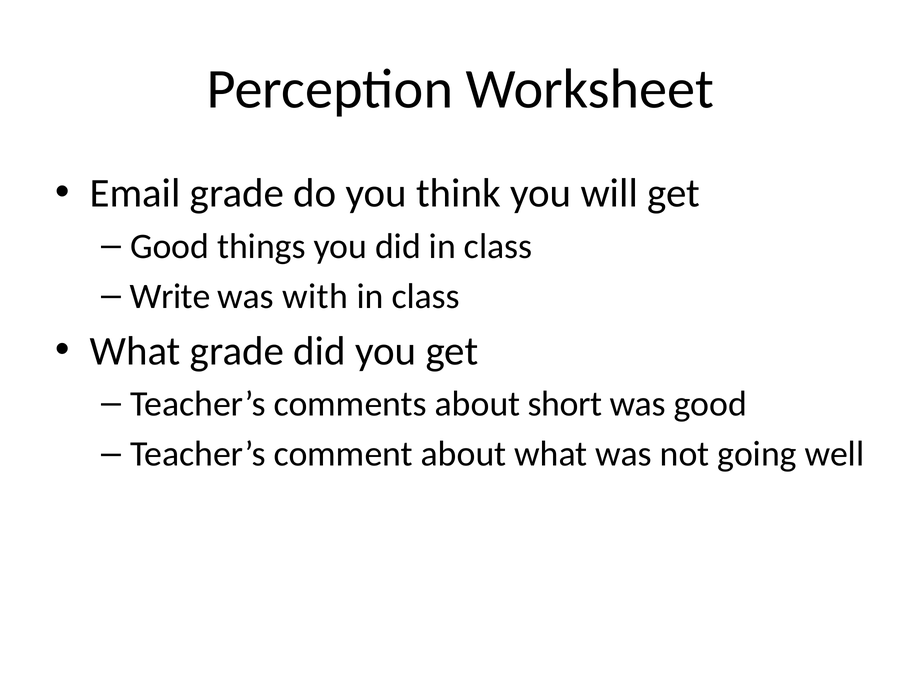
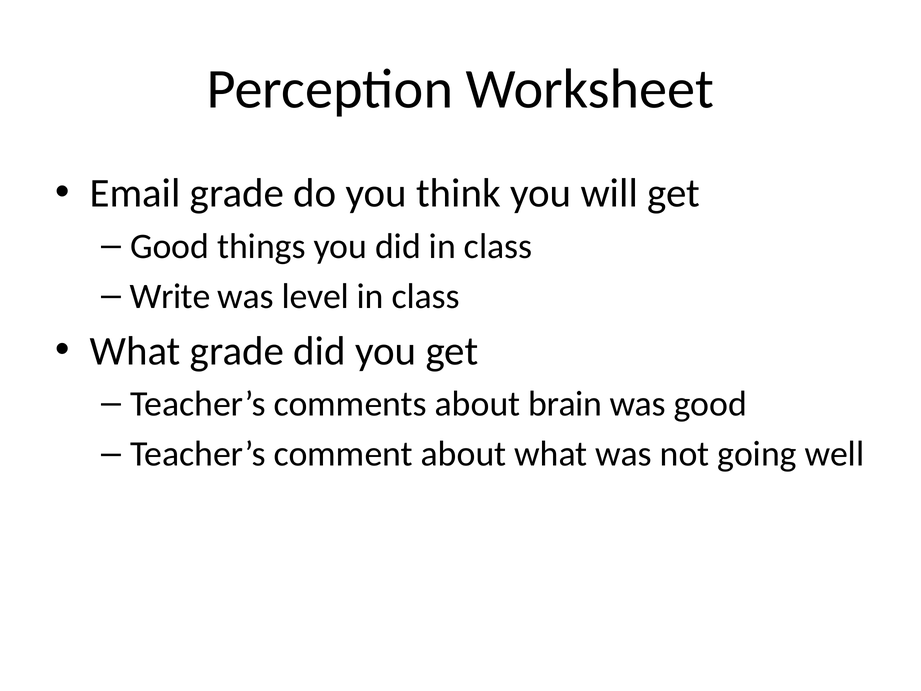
with: with -> level (315, 296)
short: short -> brain (565, 404)
